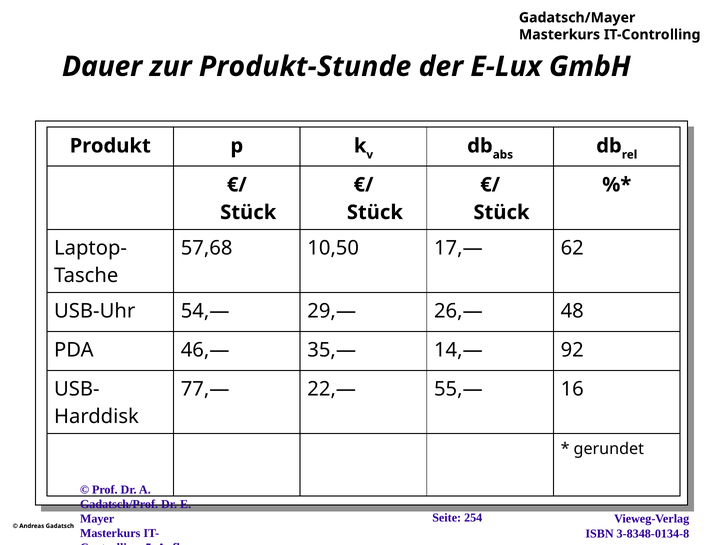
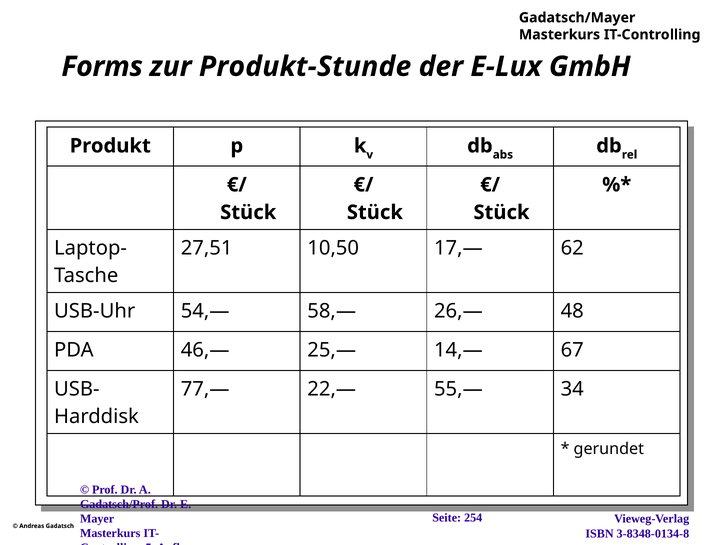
Dauer: Dauer -> Forms (102, 67)
57,68: 57,68 -> 27,51 (207, 248)
29,—: 29,— -> 58,— (332, 311)
35,—: 35,— -> 25,— (332, 350)
92: 92 -> 67 (572, 350)
16: 16 -> 34 (572, 389)
